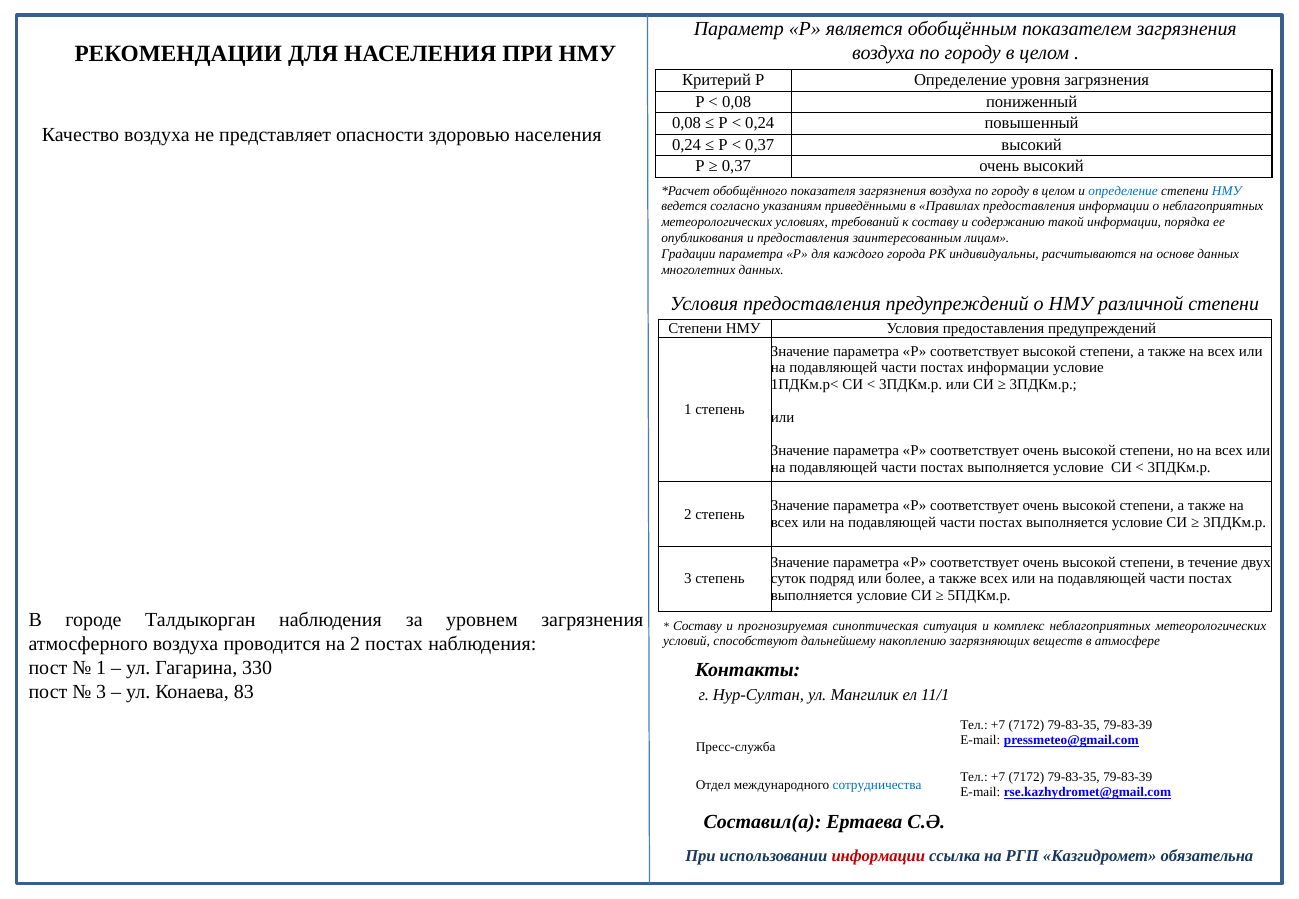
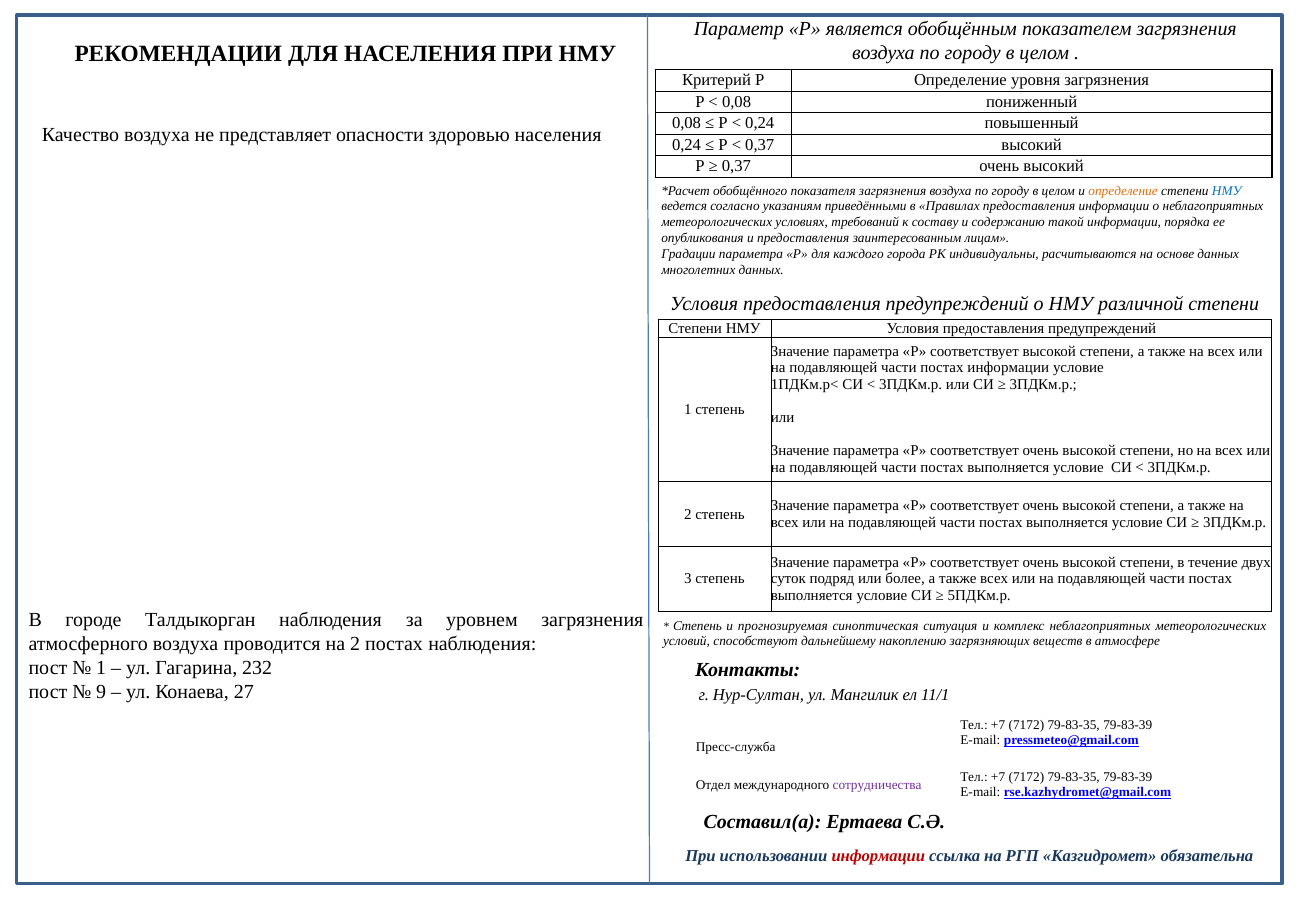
определение colour: blue -> orange (1123, 191)
Составу: Составу -> Степень (697, 626)
330: 330 -> 232 (257, 668)
3: 3 -> 9 (101, 692)
83: 83 -> 27 (244, 692)
сотрудничества colour: blue -> purple (877, 785)
